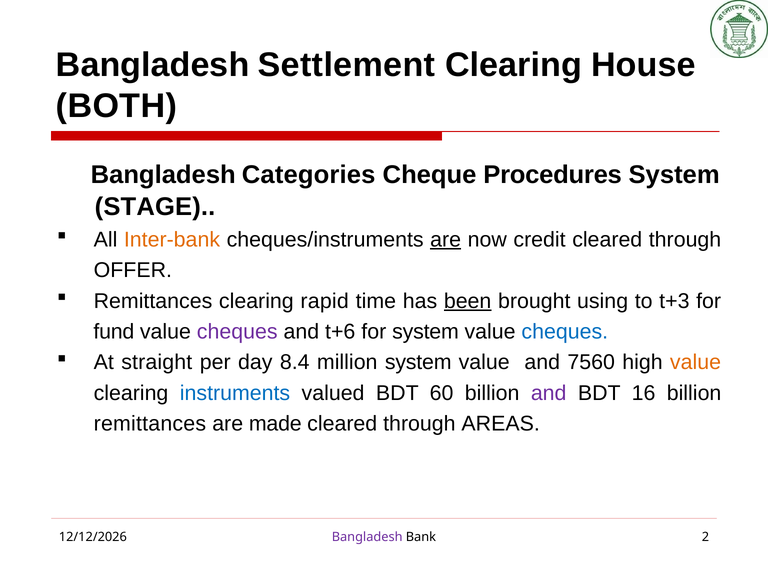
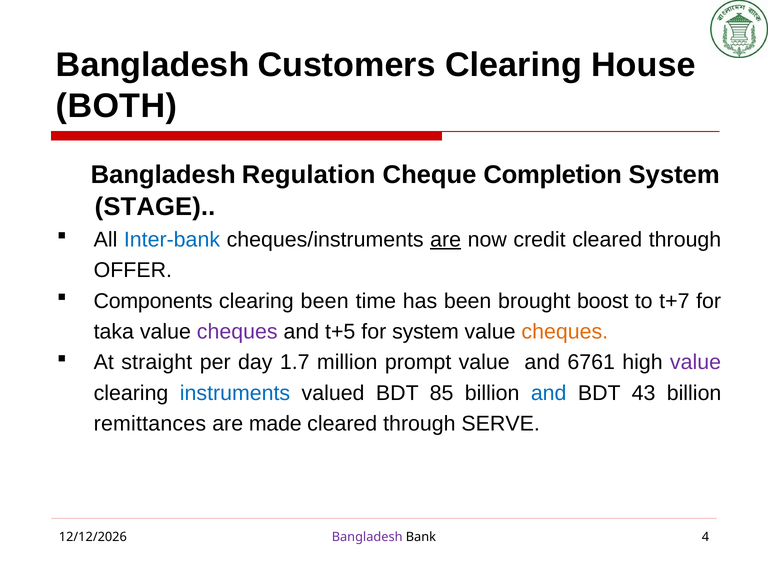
Settlement: Settlement -> Customers (347, 65)
Categories: Categories -> Regulation (309, 175)
Procedures: Procedures -> Completion (553, 175)
Inter-bank colour: orange -> blue (172, 240)
Remittances: Remittances -> Components (153, 301)
clearing rapid: rapid -> been (325, 301)
been underline: present -> none (468, 301)
using: using -> boost (603, 301)
t+3: t+3 -> t+7 (674, 301)
fund: fund -> taka (114, 332)
t+6: t+6 -> t+5 (340, 332)
cheques colour: blue -> orange (565, 332)
8.4: 8.4 -> 1.7 (295, 362)
million system: system -> prompt (418, 362)
7560: 7560 -> 6761 (591, 362)
value colour: orange -> purple (696, 362)
60: 60 -> 85 (442, 393)
and colour: purple -> blue (549, 393)
16: 16 -> 43 (644, 393)
AREAS: AREAS -> SERVE (501, 424)
2: 2 -> 4 (705, 537)
